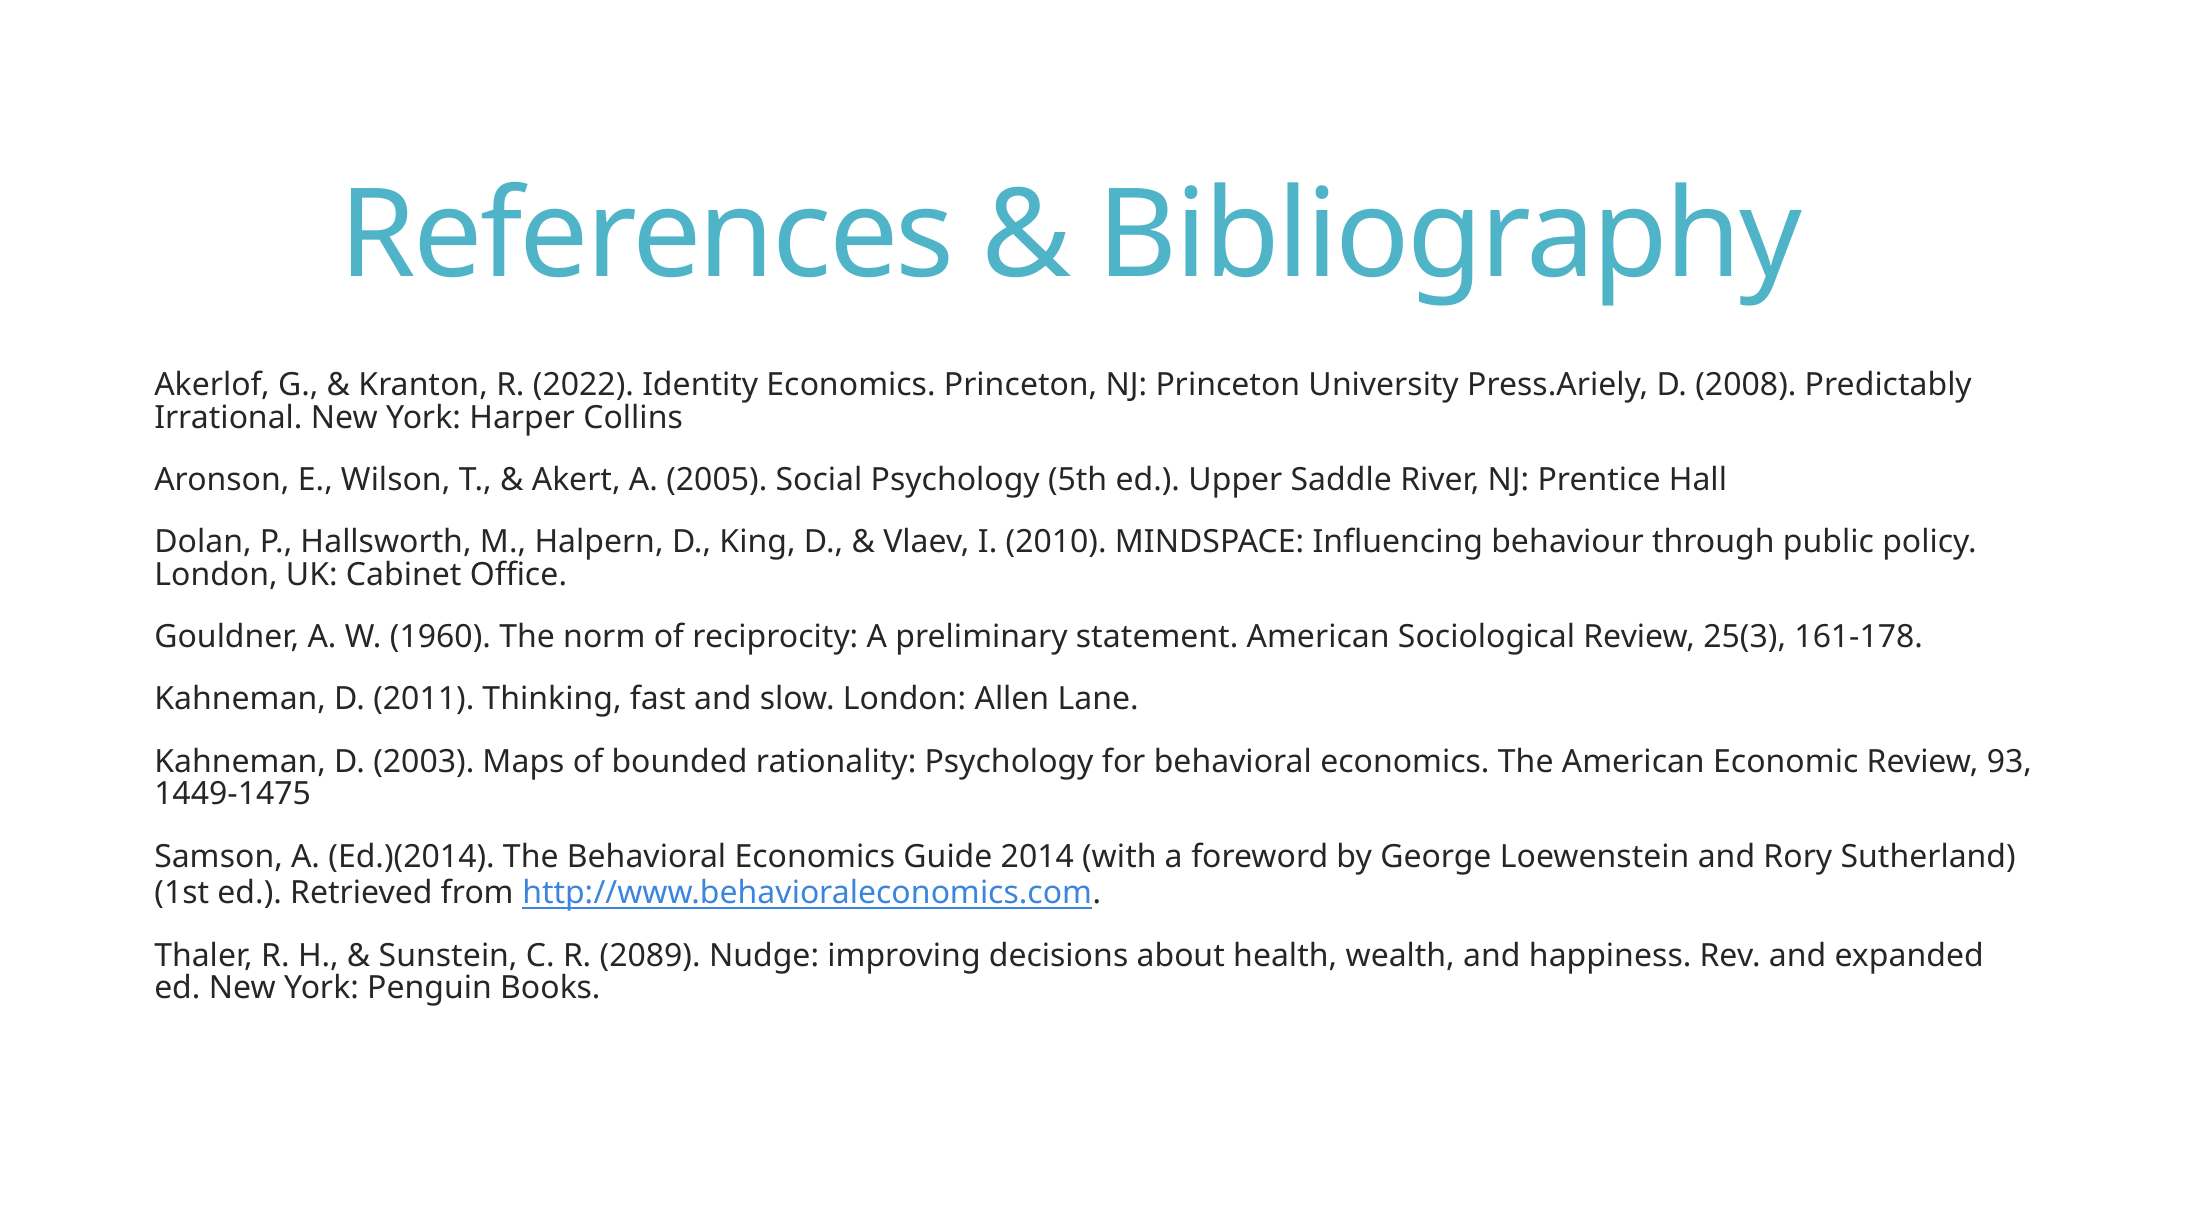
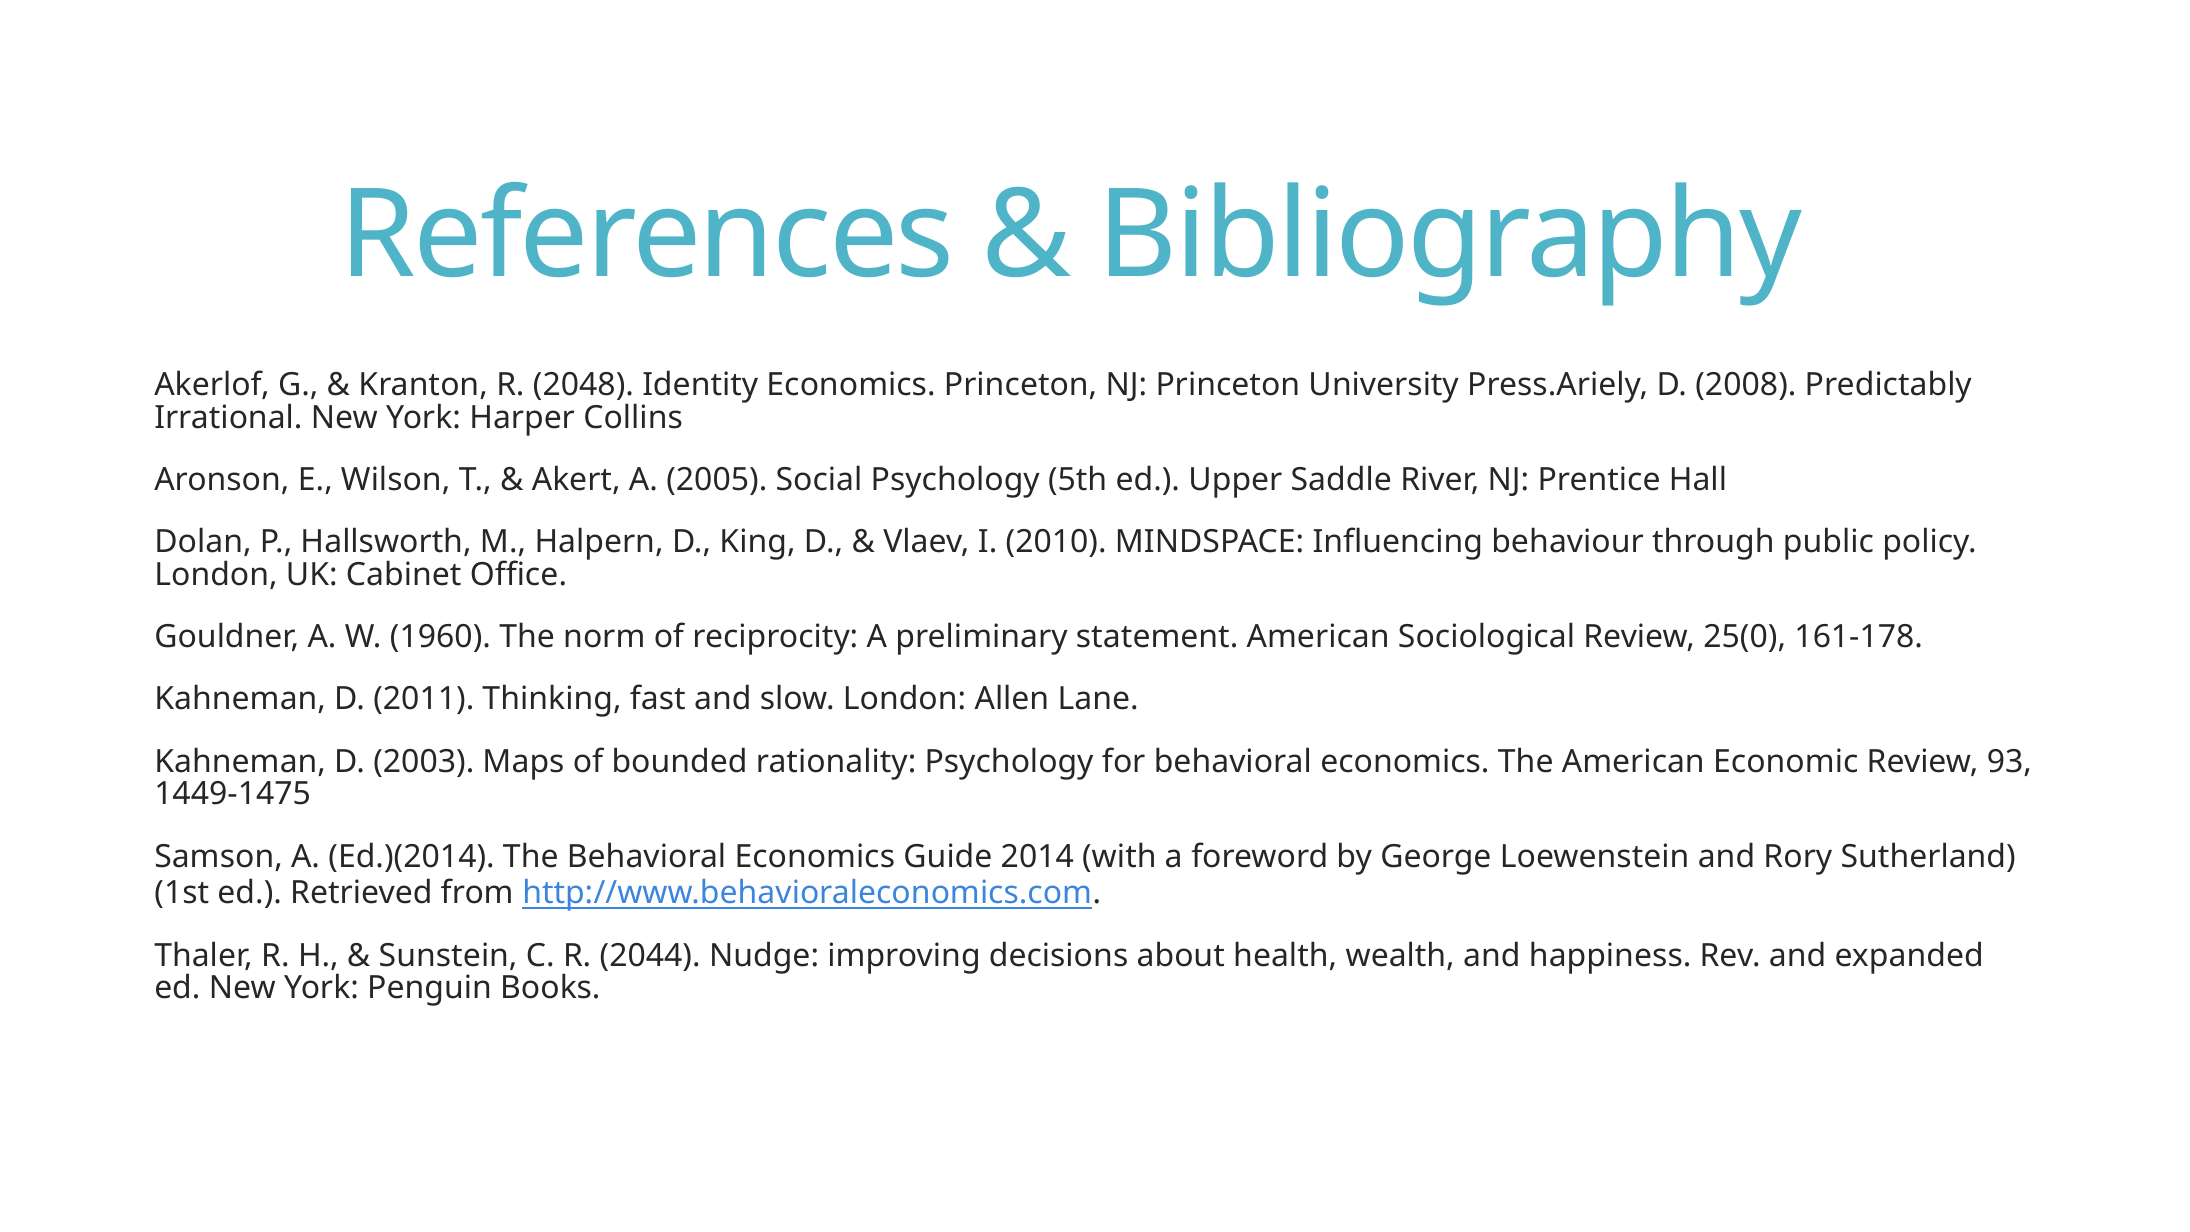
2022: 2022 -> 2048 (583, 385)
25(3: 25(3 -> 25(0 (1745, 637)
2089: 2089 -> 2044 (650, 956)
